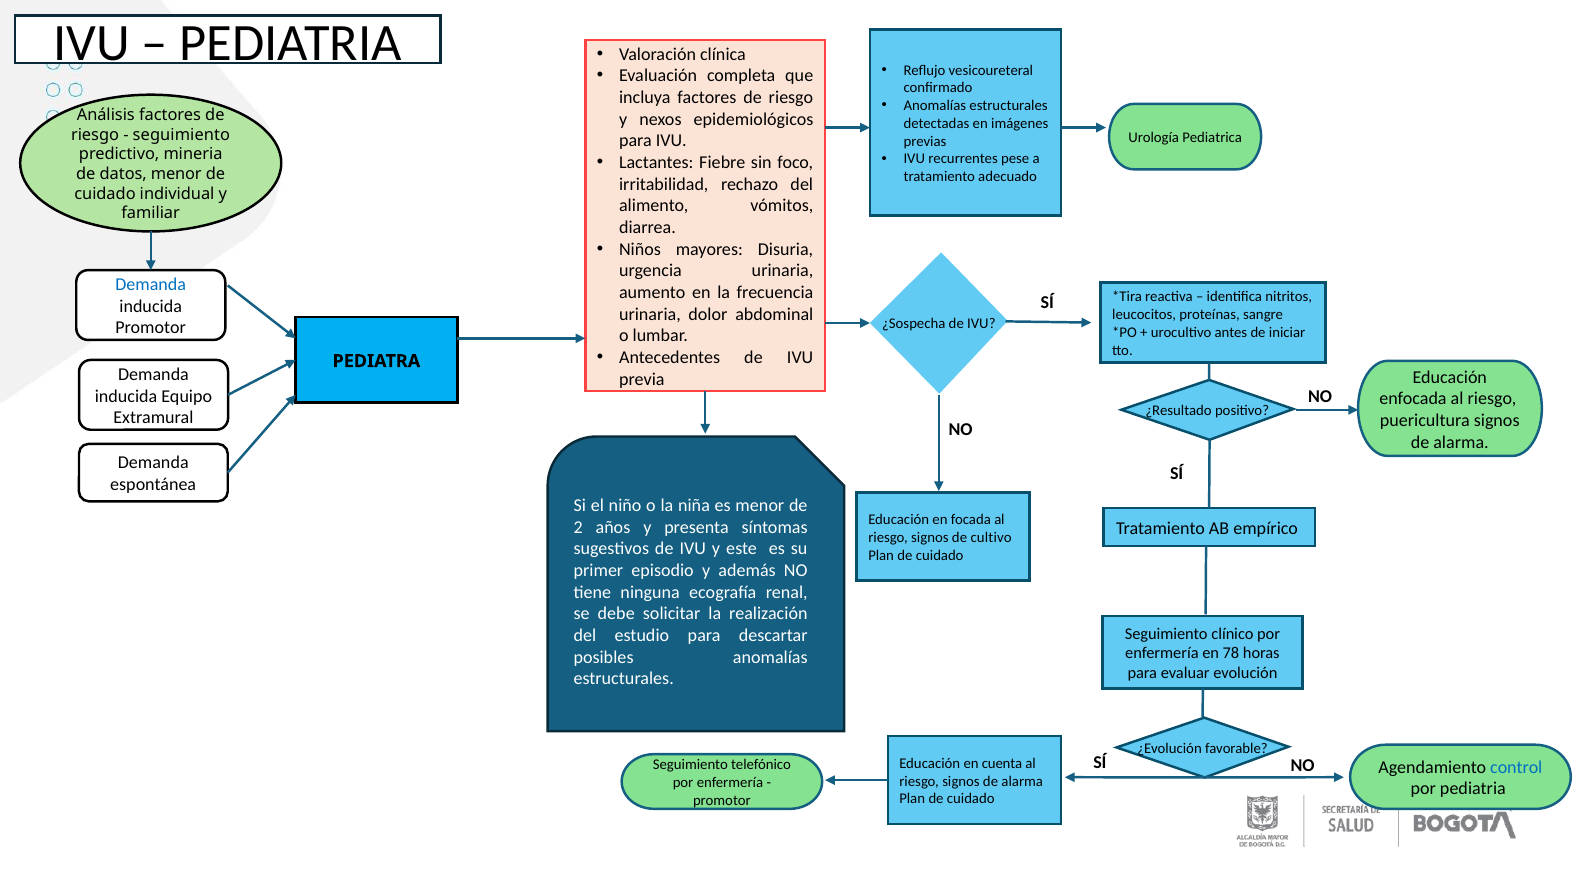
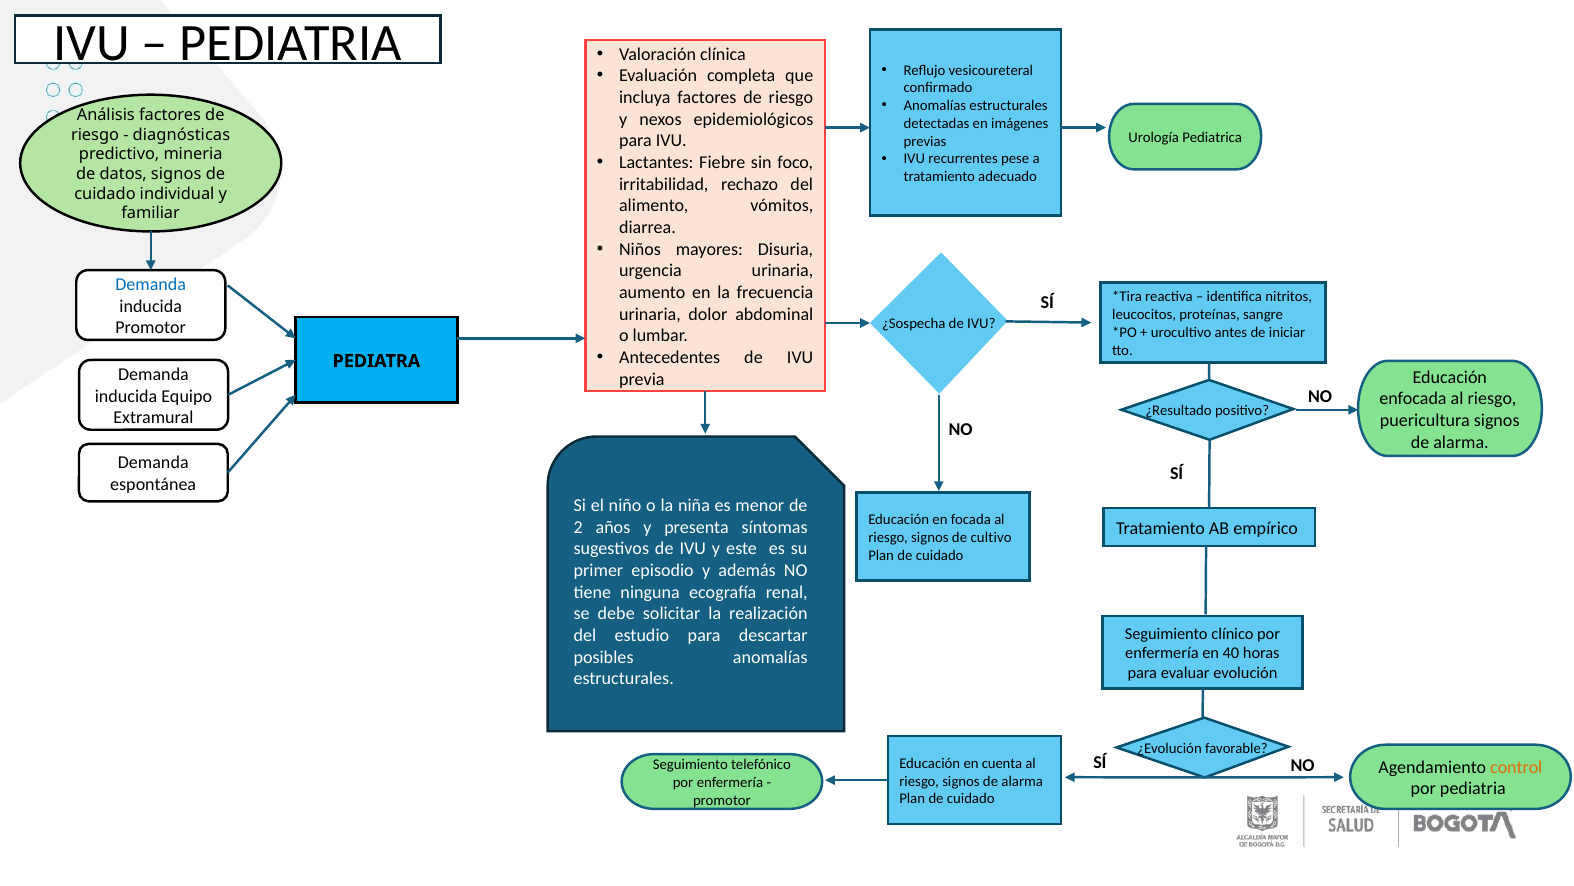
seguimiento: seguimiento -> diagnósticas (181, 135)
datos menor: menor -> signos (176, 174)
78: 78 -> 40 (1231, 653)
control colour: blue -> orange (1516, 767)
